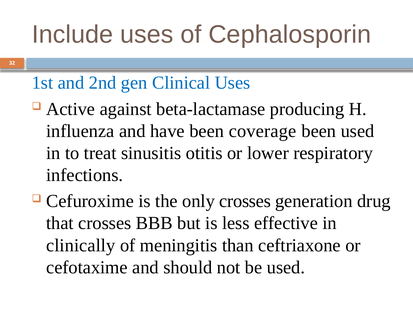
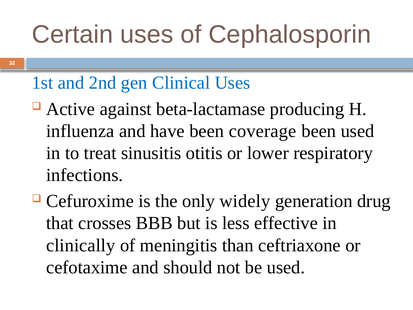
Include: Include -> Certain (72, 34)
only crosses: crosses -> widely (245, 201)
